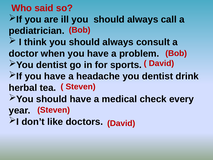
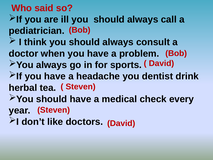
dentist: dentist -> always (52, 65)
